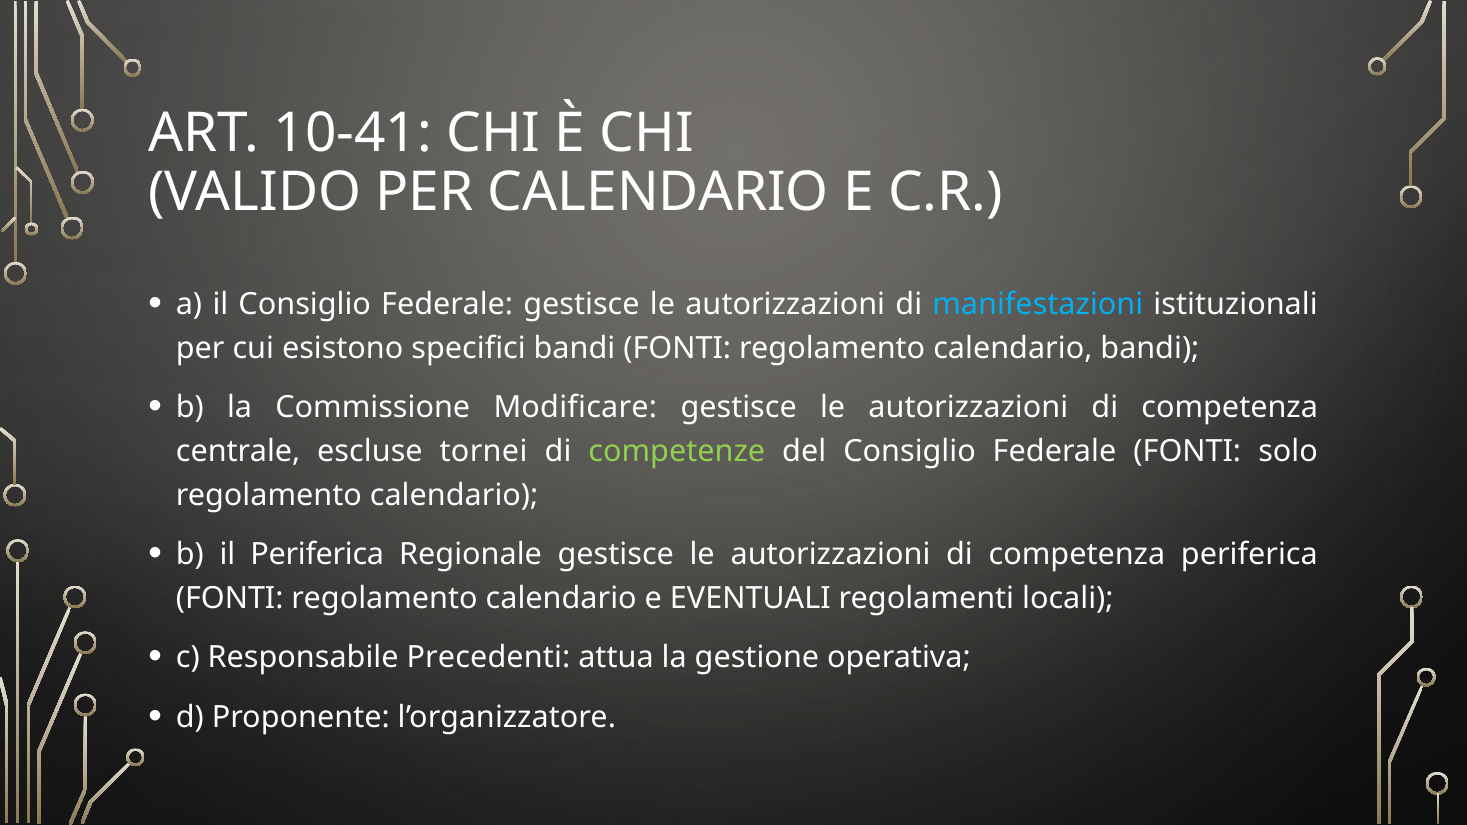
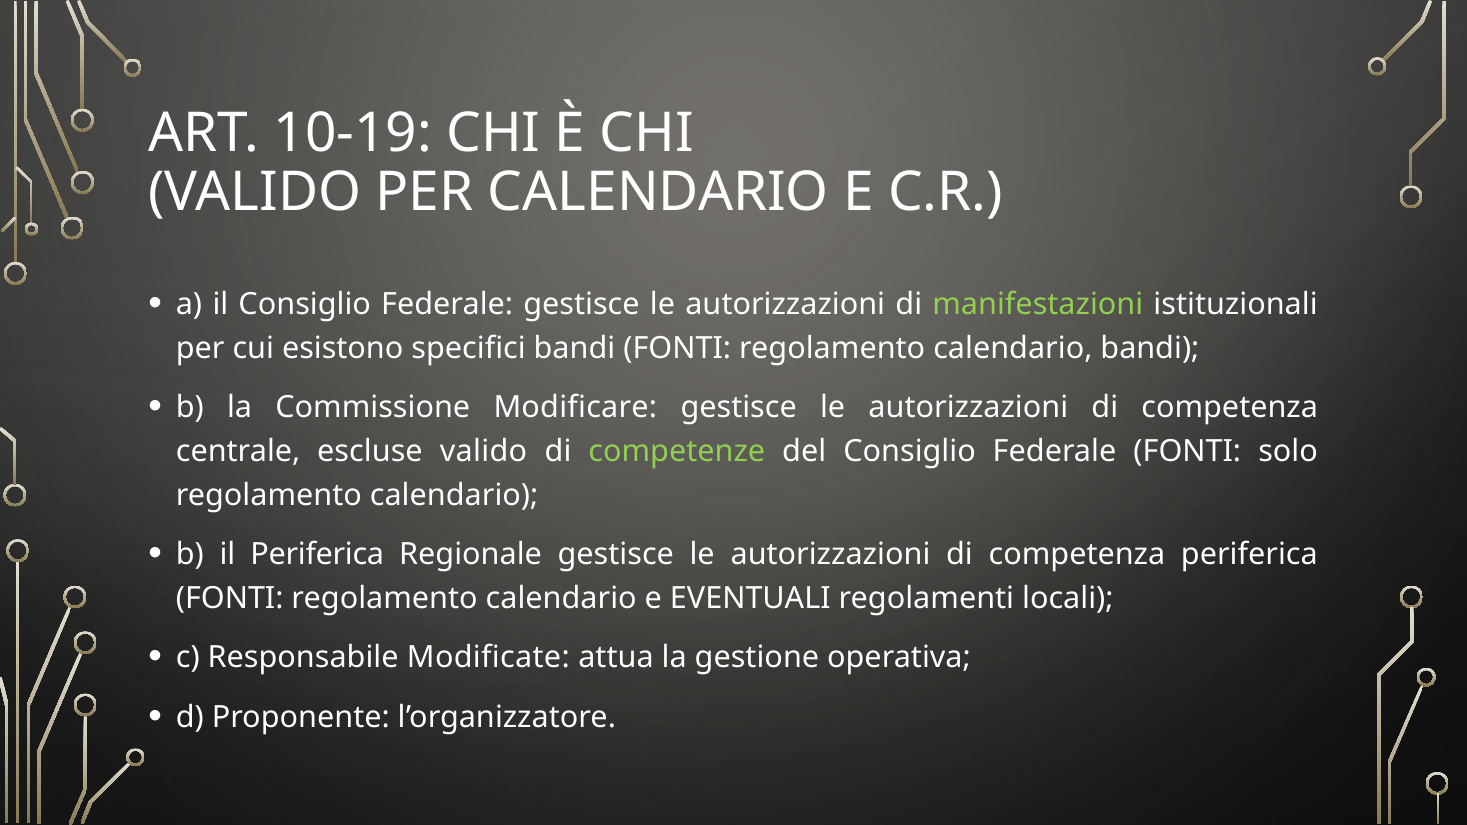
10-41: 10-41 -> 10-19 (353, 133)
manifestazioni colour: light blue -> light green (1038, 304)
escluse tornei: tornei -> valido (484, 451)
Precedenti: Precedenti -> Modificate (488, 658)
